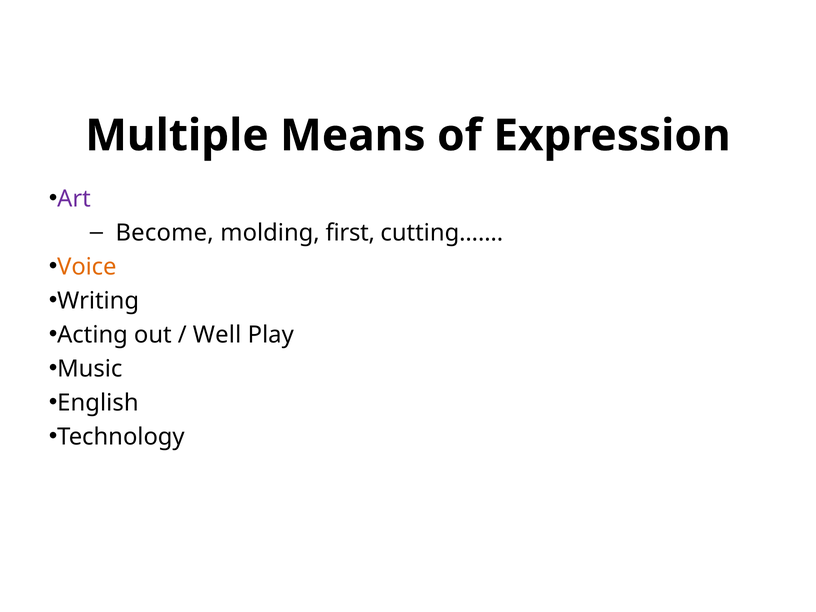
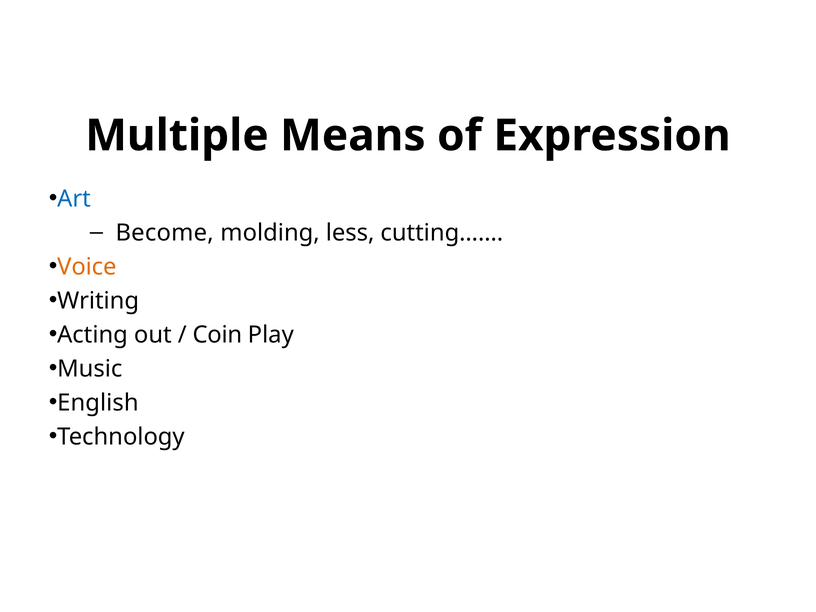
Art colour: purple -> blue (74, 199)
first: first -> less (350, 233)
Well: Well -> Coin (217, 335)
